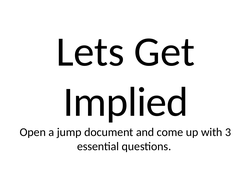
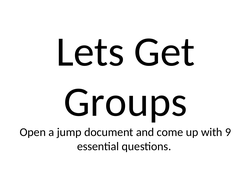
Implied: Implied -> Groups (125, 102)
3: 3 -> 9 (228, 132)
